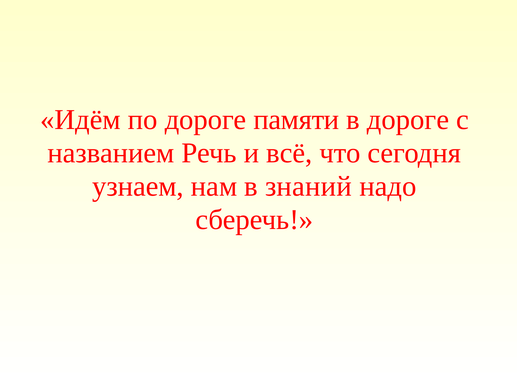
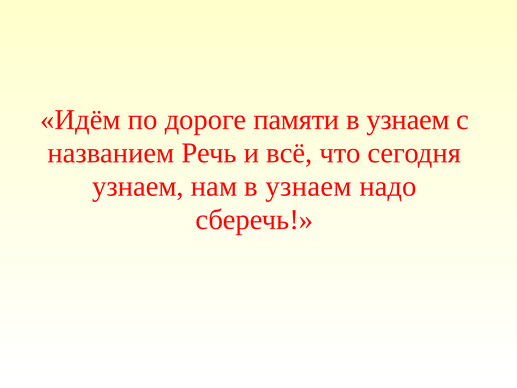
дороге: дороге -> узнаем (408, 119)
нам в знаний: знаний -> узнаем (308, 186)
